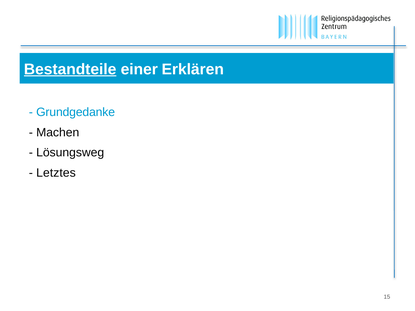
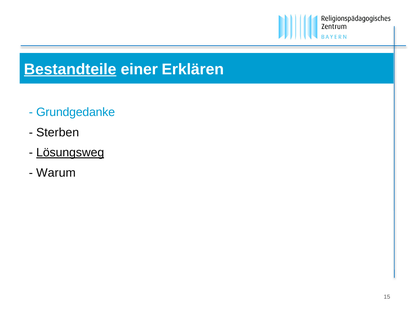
Machen: Machen -> Sterben (58, 132)
Lösungsweg underline: none -> present (70, 153)
Letztes: Letztes -> Warum (56, 173)
